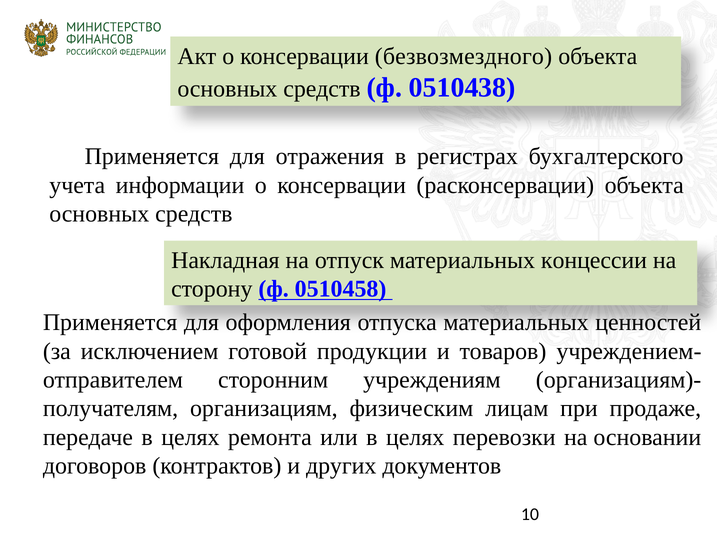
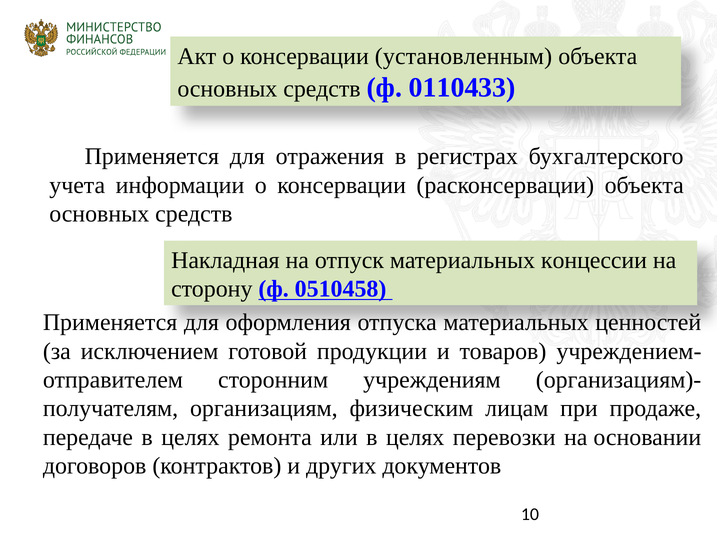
безвозмездного: безвозмездного -> установленным (463, 56)
0510438: 0510438 -> 0110433 (462, 87)
